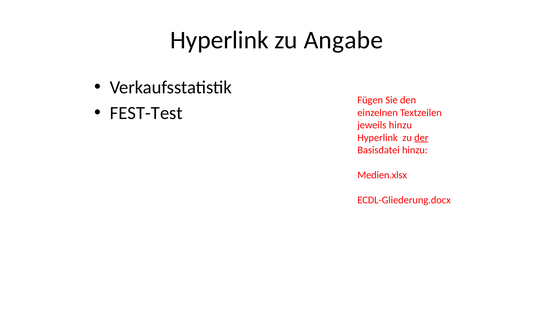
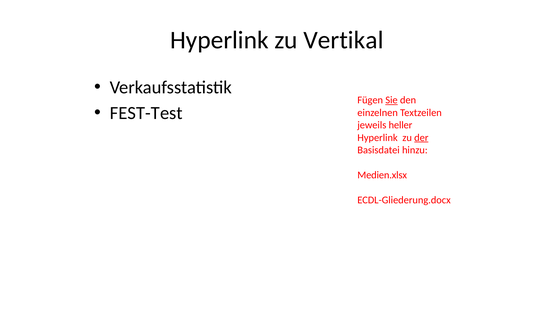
Angabe: Angabe -> Vertikal (343, 40)
Sie underline: none -> present (392, 100)
jeweils hinzu: hinzu -> heller (400, 125)
